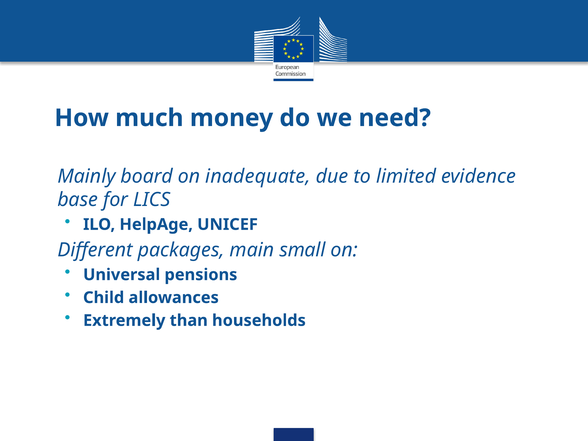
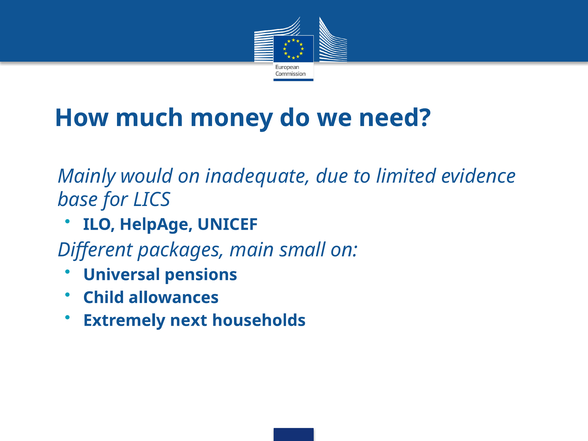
board: board -> would (147, 176)
than: than -> next (189, 321)
